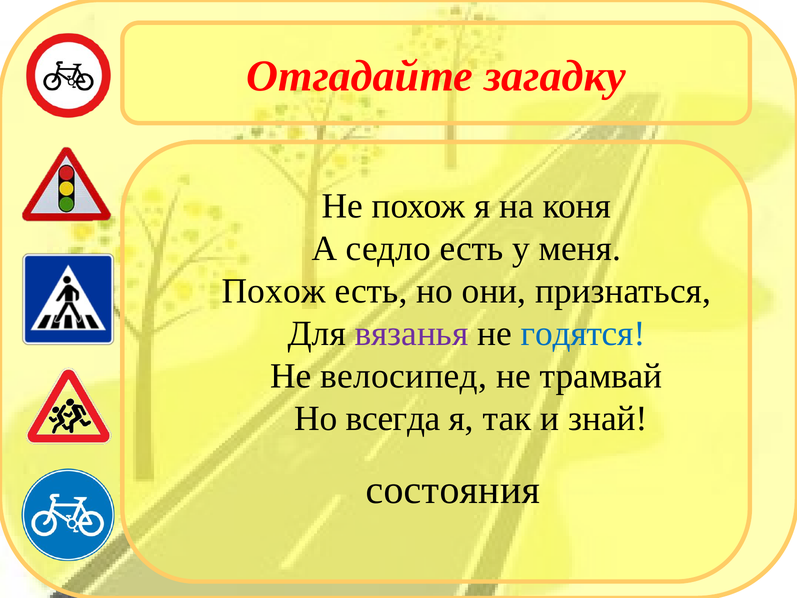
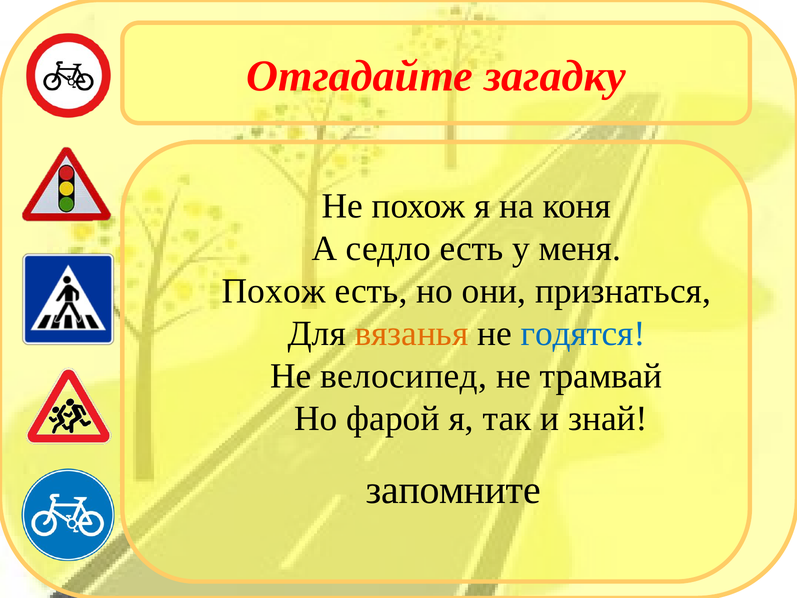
вязанья colour: purple -> orange (411, 333)
всегда: всегда -> фарой (393, 418)
состояния: состояния -> запомните (453, 490)
